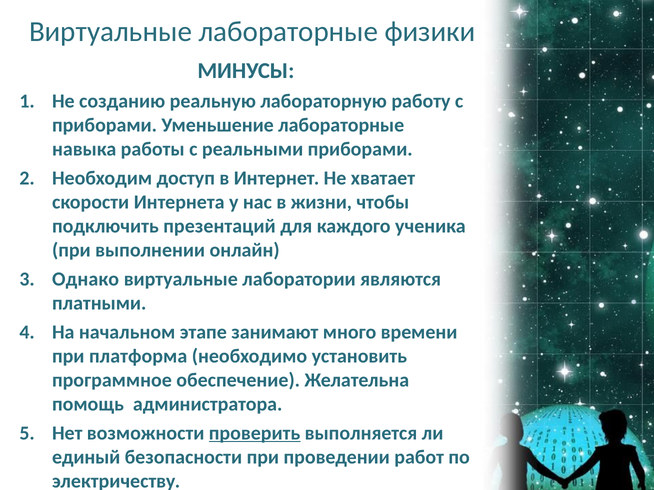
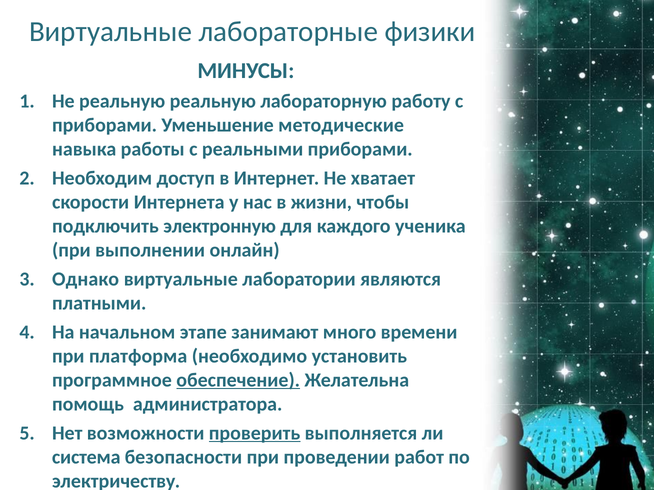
Не созданию: созданию -> реальную (122, 101)
Уменьшение лабораторные: лабораторные -> методические (341, 125)
презентаций: презентаций -> электронную (220, 226)
обеспечение underline: none -> present (238, 380)
единый: единый -> система (86, 457)
